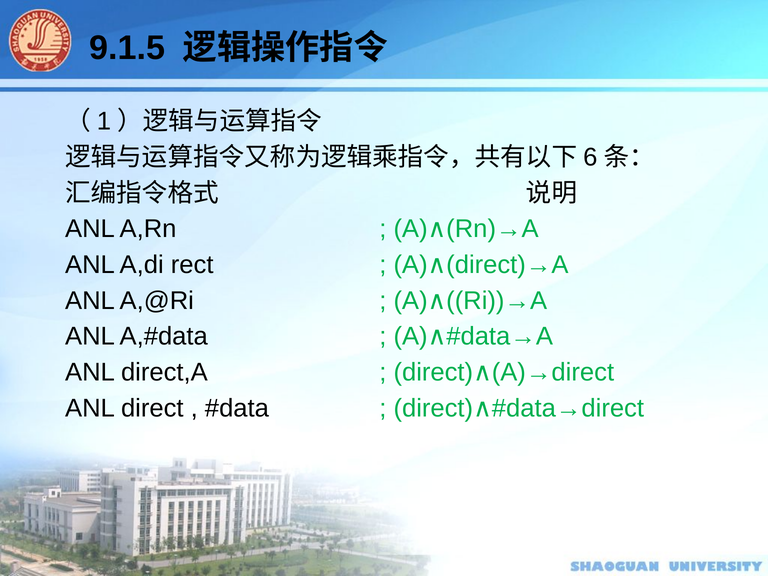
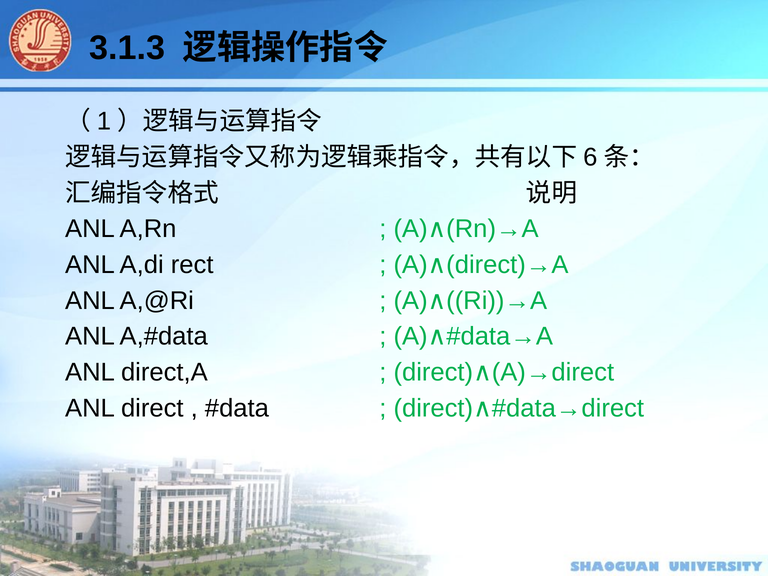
9.1.5: 9.1.5 -> 3.1.3 (127, 48)
